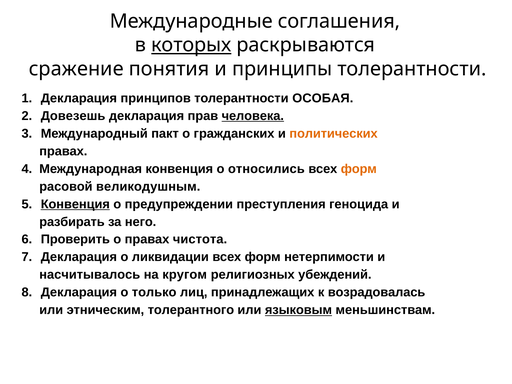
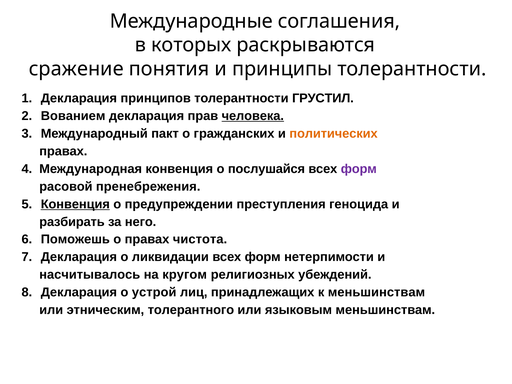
которых underline: present -> none (191, 45)
ОСОБАЯ: ОСОБАЯ -> ГРУСТИЛ (323, 98)
Довезешь: Довезешь -> Вованием (73, 116)
относились: относились -> послушайся (266, 169)
форм colour: orange -> purple (359, 169)
великодушным: великодушным -> пренебрежения (148, 186)
Проверить: Проверить -> Поможешь (75, 239)
только: только -> устрой (154, 292)
к возрадовалась: возрадовалась -> меньшинствам (376, 292)
языковым underline: present -> none (298, 310)
